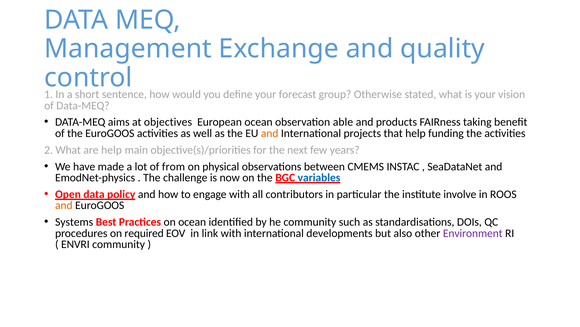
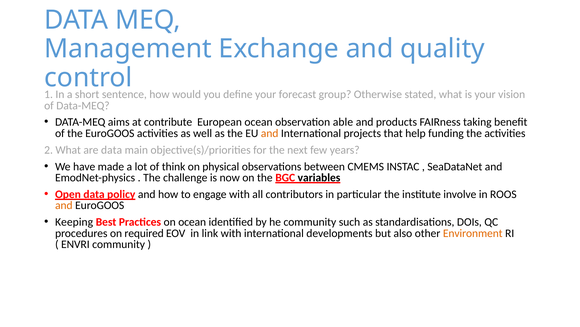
objectives: objectives -> contribute (168, 122)
are help: help -> data (112, 150)
from: from -> think (174, 166)
variables colour: blue -> black (319, 177)
Systems: Systems -> Keeping (74, 222)
Environment colour: purple -> orange (473, 233)
